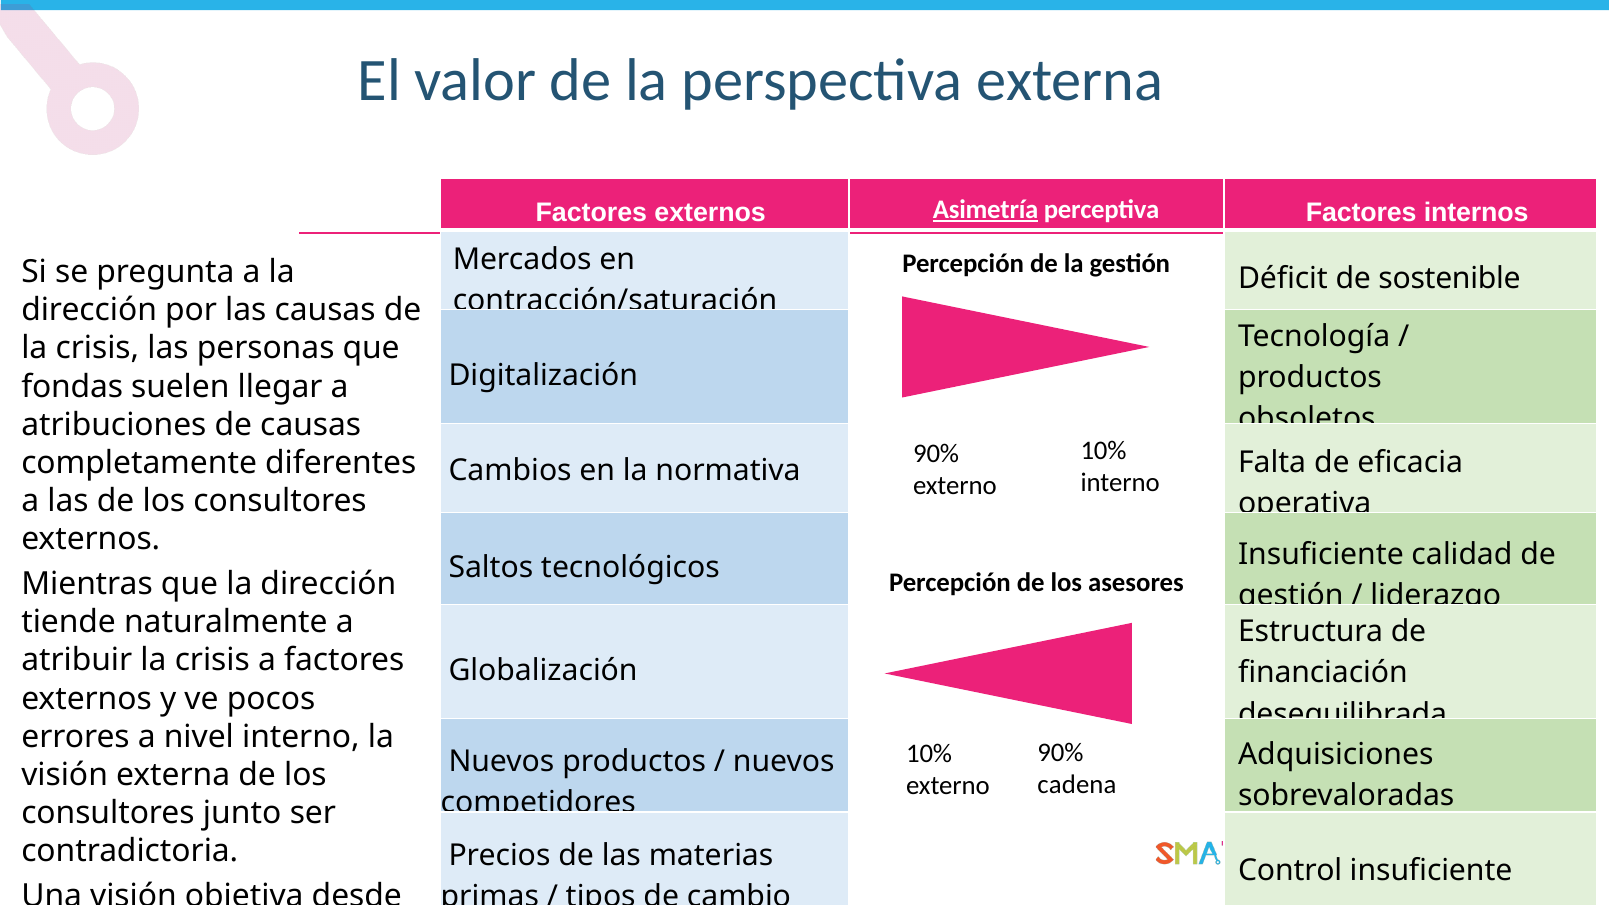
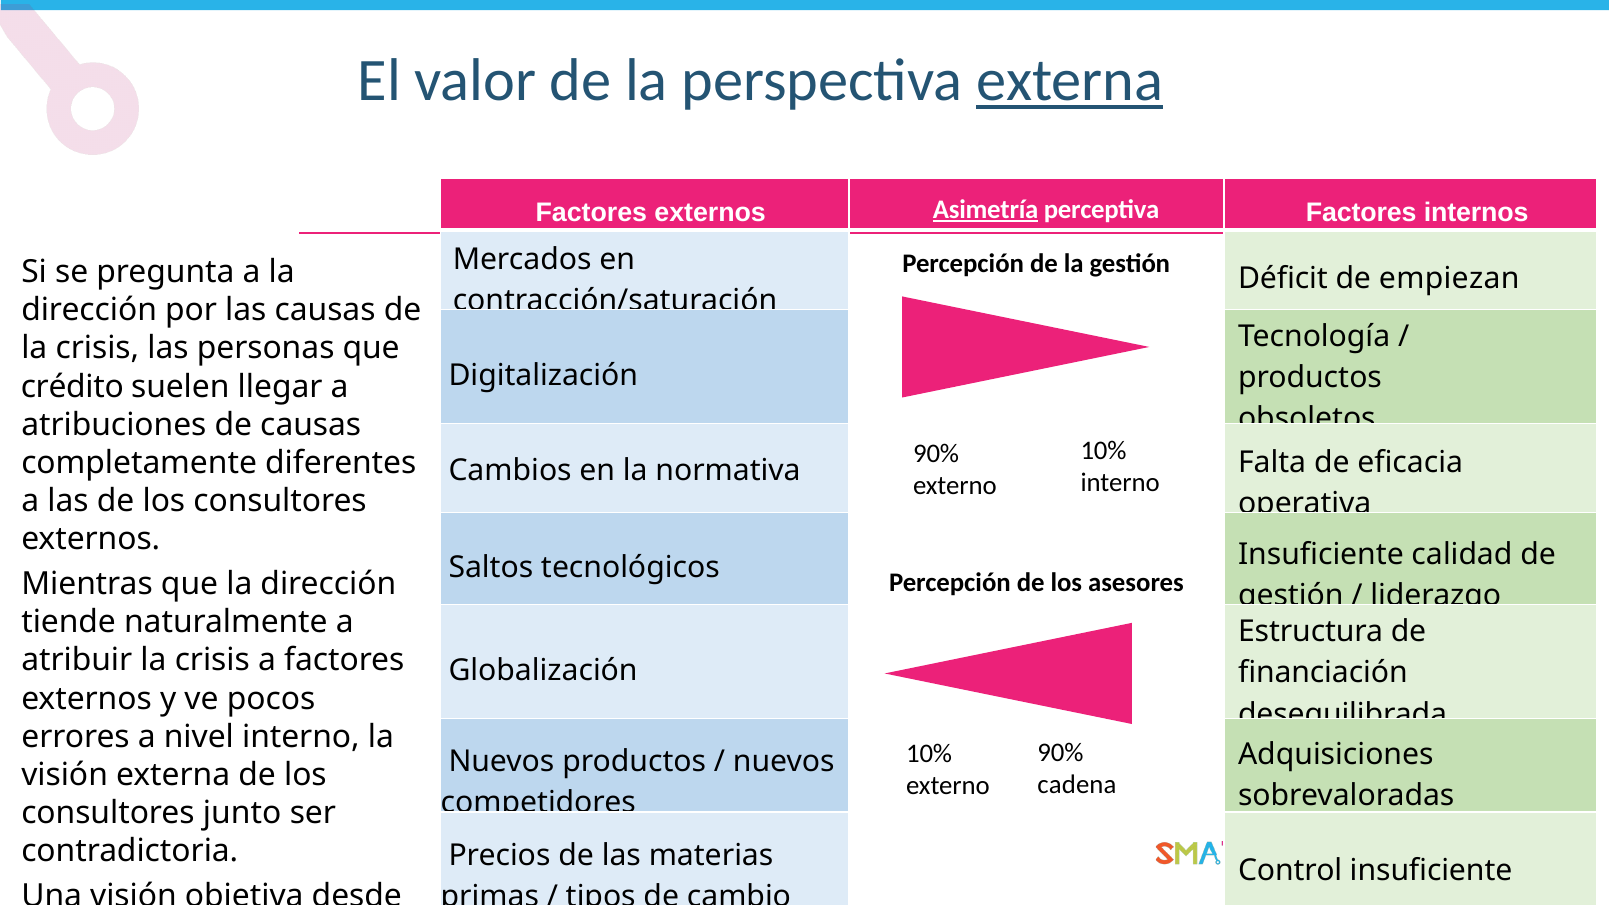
externa underline: none -> present (1070, 81)
sostenible: sostenible -> empiezan (1449, 278)
fondas: fondas -> crédito (72, 387)
